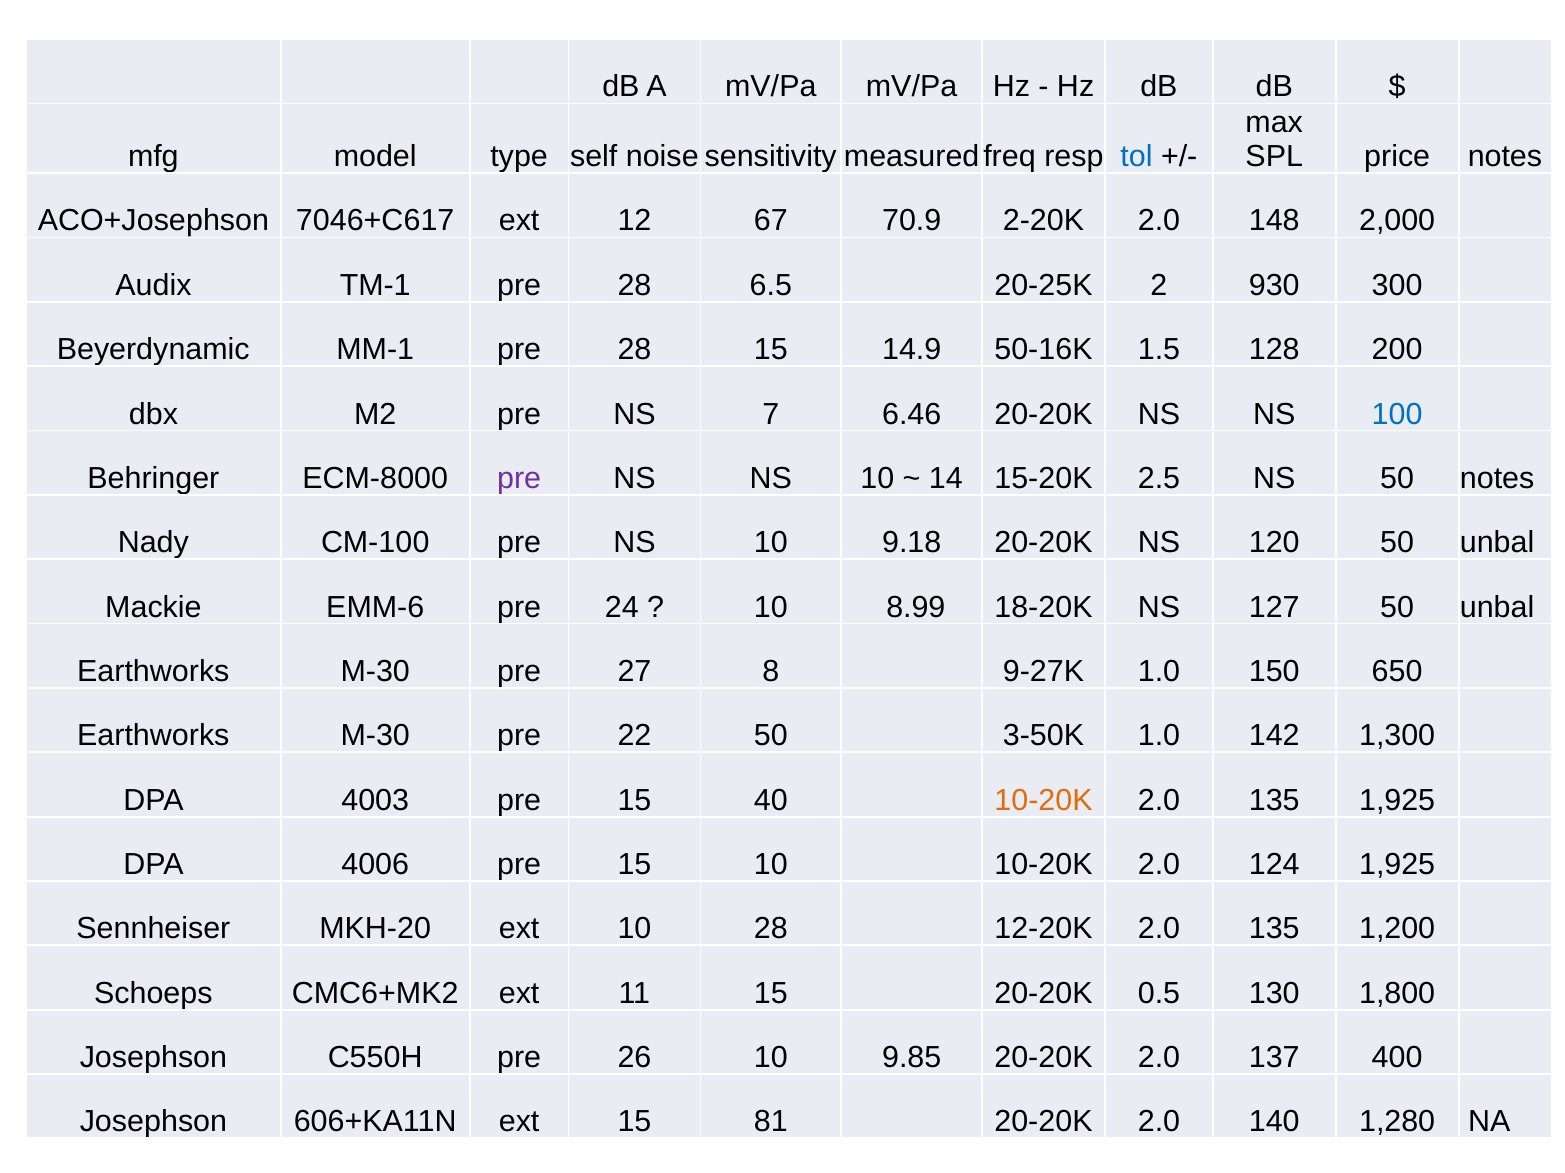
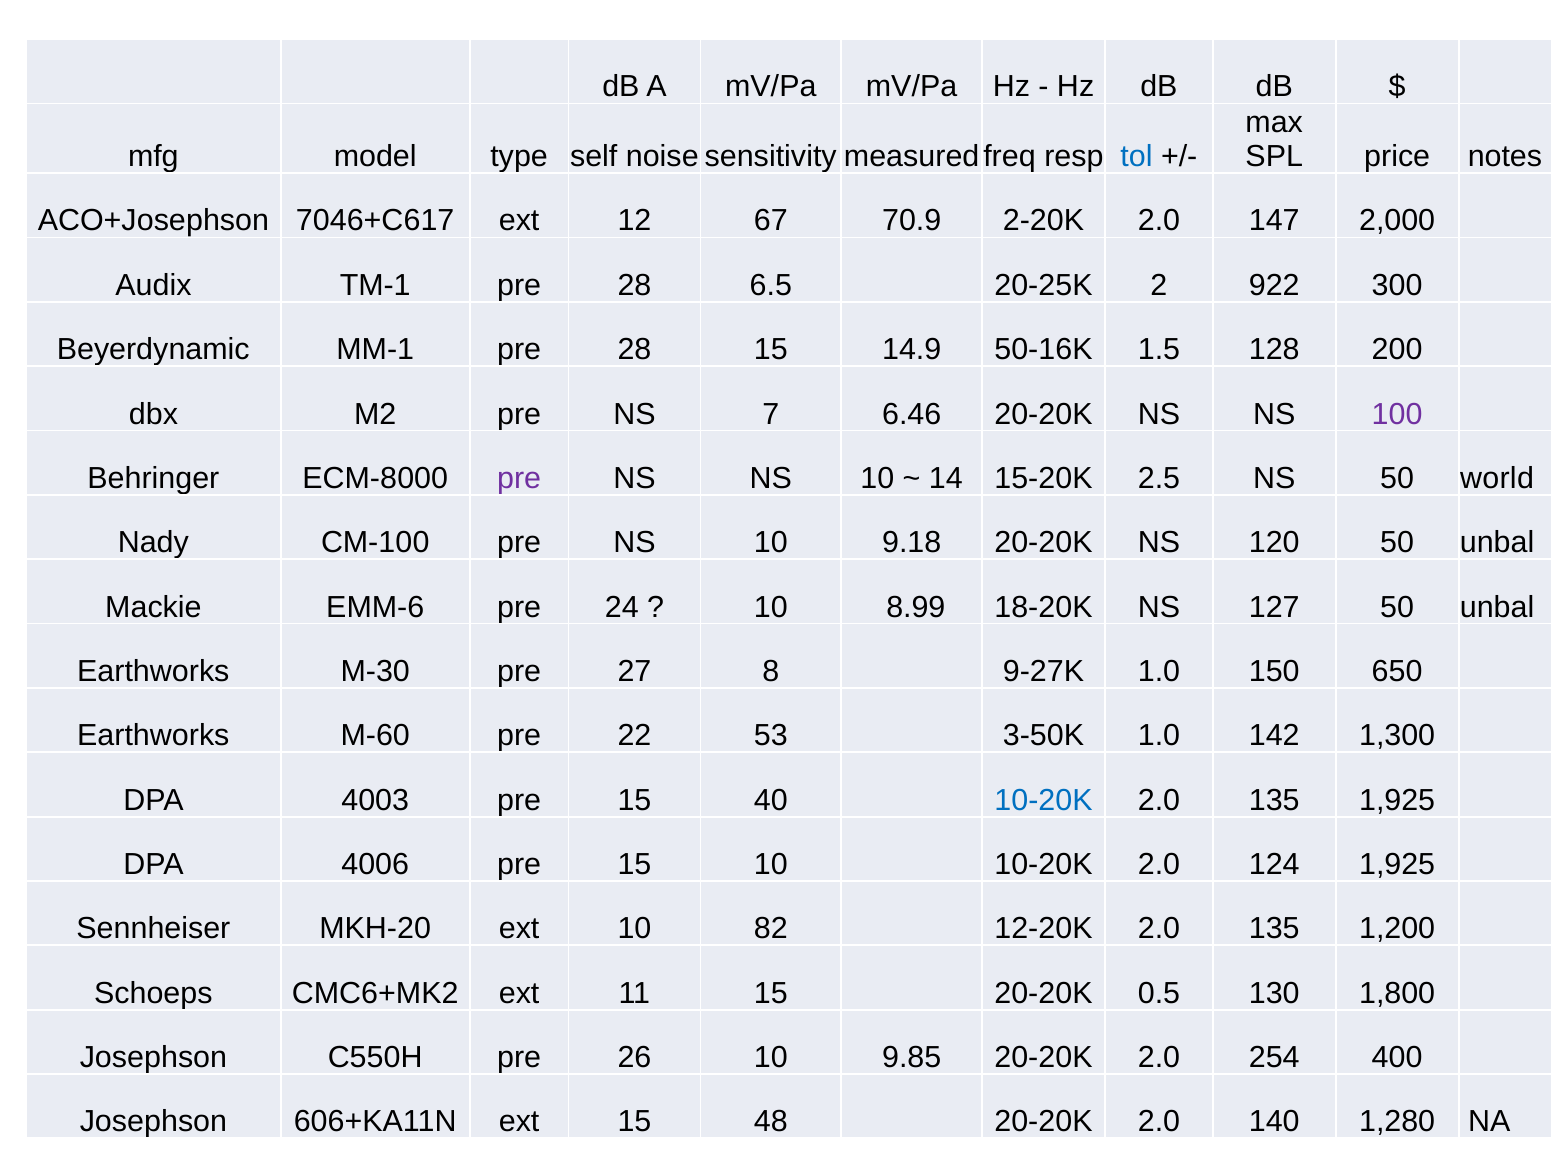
148: 148 -> 147 (1274, 221)
930: 930 -> 922 (1274, 285)
100 colour: blue -> purple (1397, 414)
50 notes: notes -> world (1497, 479)
M-30: M-30 -> M-60 (375, 736)
22 50: 50 -> 53 (771, 736)
10-20K colour: orange -> blue (1043, 801)
10 28: 28 -> 82 (771, 929)
137: 137 -> 254 (1274, 1058)
81: 81 -> 48 (771, 1122)
